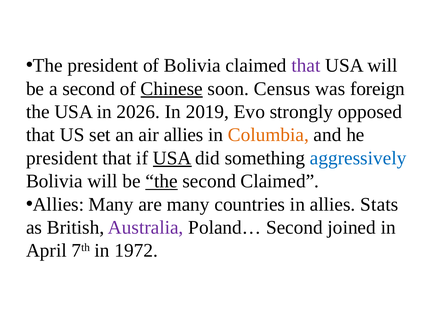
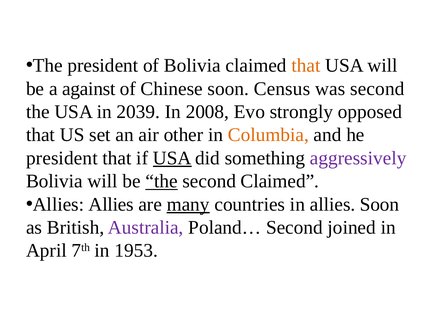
that colour: purple -> orange (306, 66)
a second: second -> against (89, 89)
Chinese underline: present -> none (172, 89)
was foreign: foreign -> second (377, 89)
2026: 2026 -> 2039 (138, 112)
2019: 2019 -> 2008 (207, 112)
air allies: allies -> other (183, 135)
aggressively colour: blue -> purple (358, 158)
Allies Many: Many -> Allies (111, 205)
many underline: none -> present (188, 205)
allies Stats: Stats -> Soon (380, 205)
1972: 1972 -> 1953 (136, 251)
